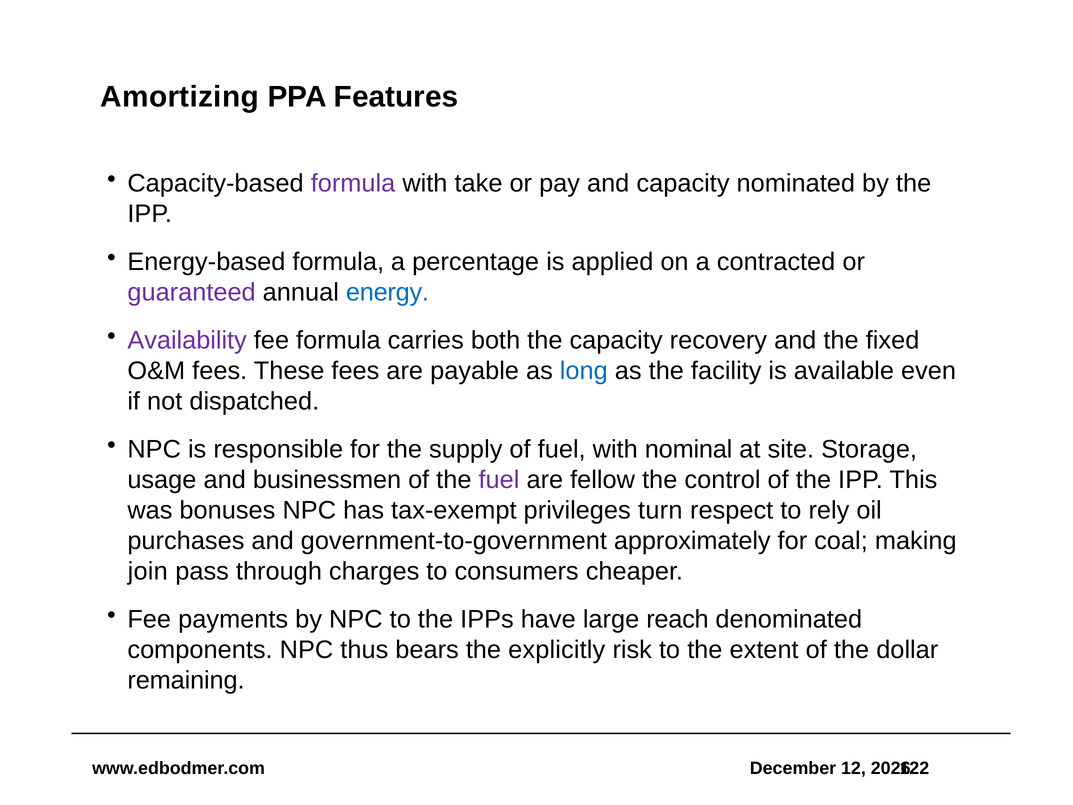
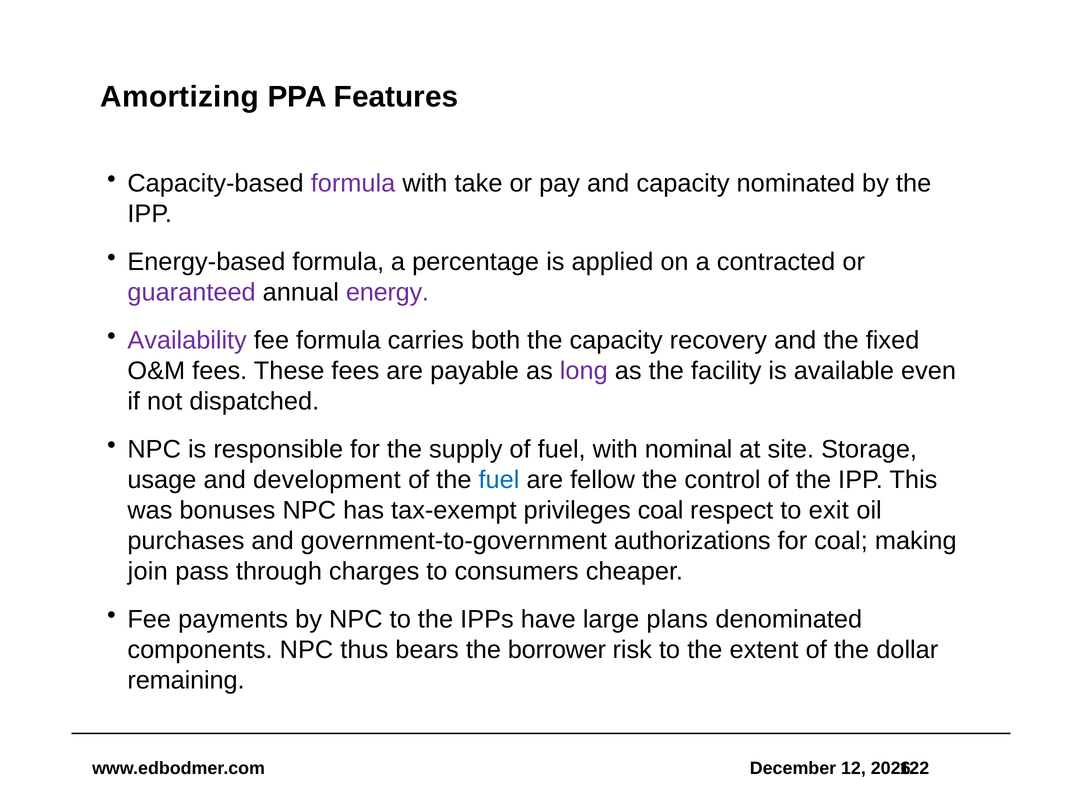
energy colour: blue -> purple (387, 292)
long colour: blue -> purple (584, 371)
businessmen: businessmen -> development (327, 480)
fuel colour: purple -> blue (499, 480)
privileges turn: turn -> coal (661, 510)
rely: rely -> exit (829, 510)
approximately: approximately -> authorizations (692, 541)
reach: reach -> plans (677, 619)
explicitly: explicitly -> borrower (557, 650)
